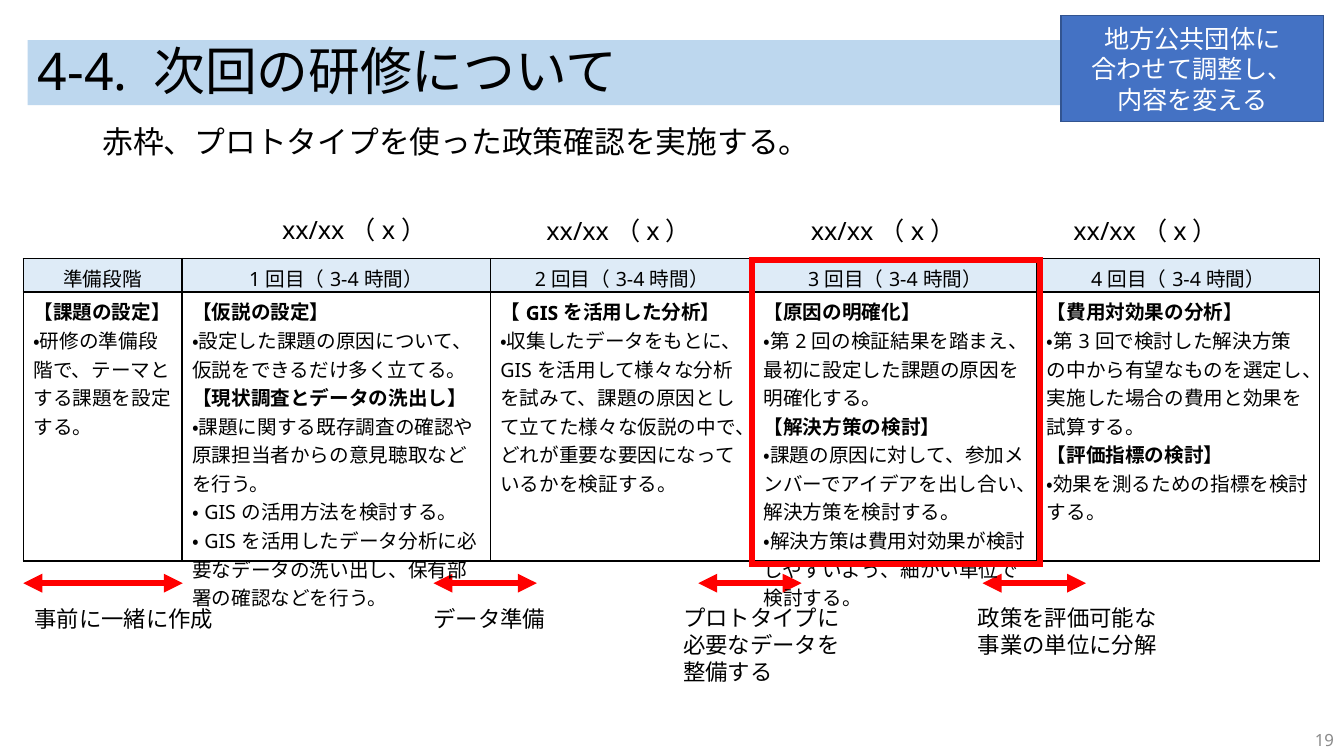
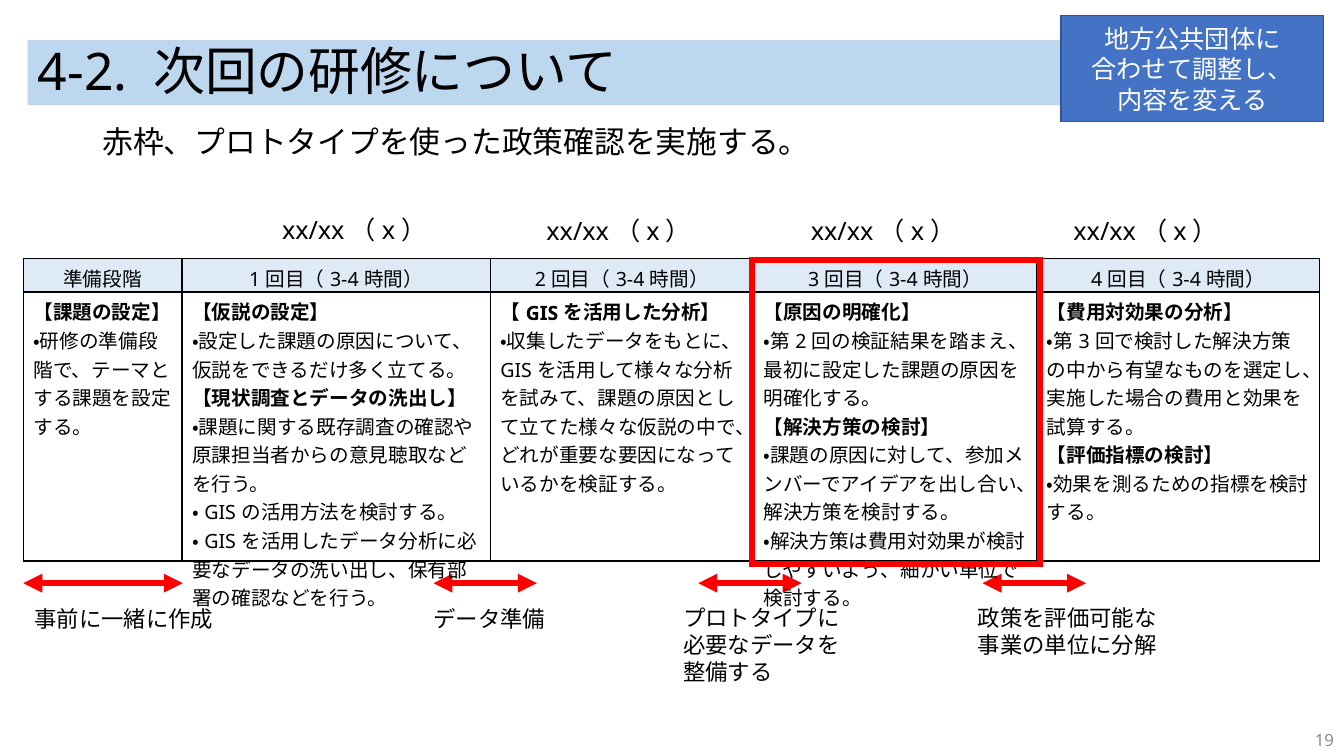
4-4: 4-4 -> 4-2 (83, 73)
